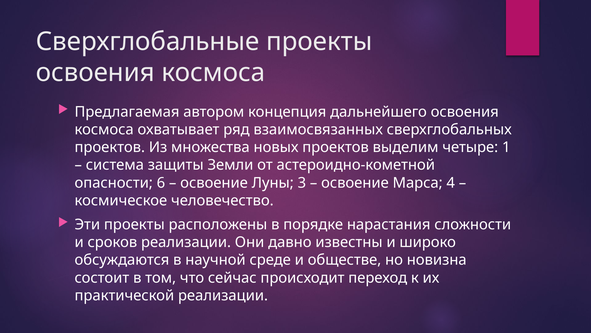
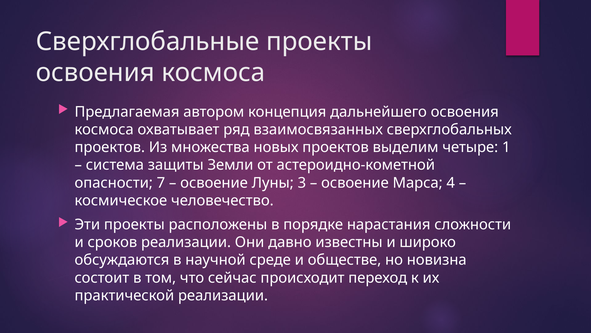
6: 6 -> 7 (161, 183)
